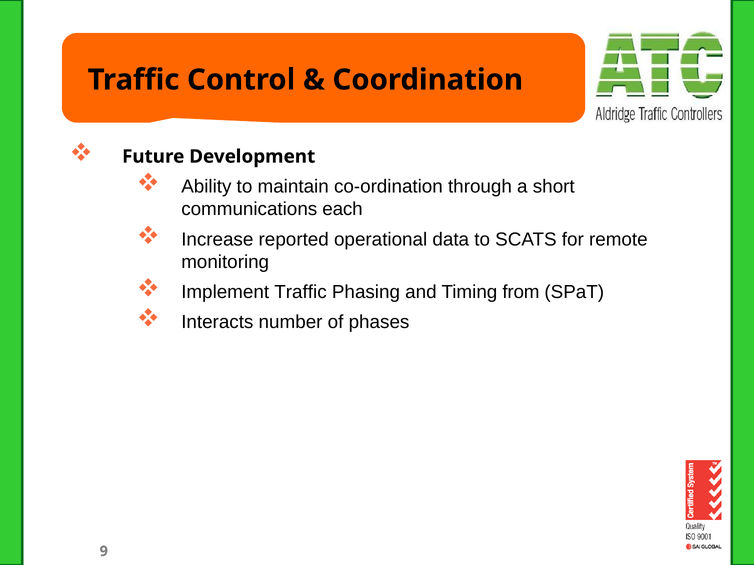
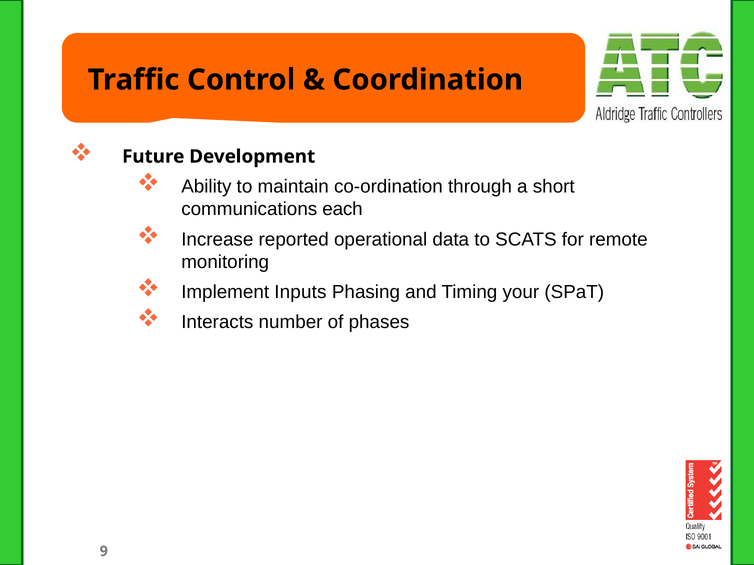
Implement Traffic: Traffic -> Inputs (300, 292)
from: from -> your (521, 292)
